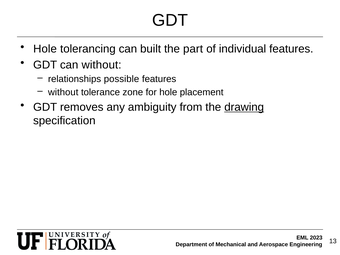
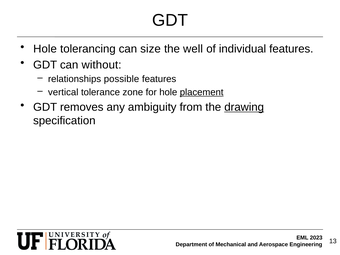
built: built -> size (151, 49)
part: part -> well (193, 49)
without: without -> vertical (63, 92)
placement underline: none -> present (202, 92)
